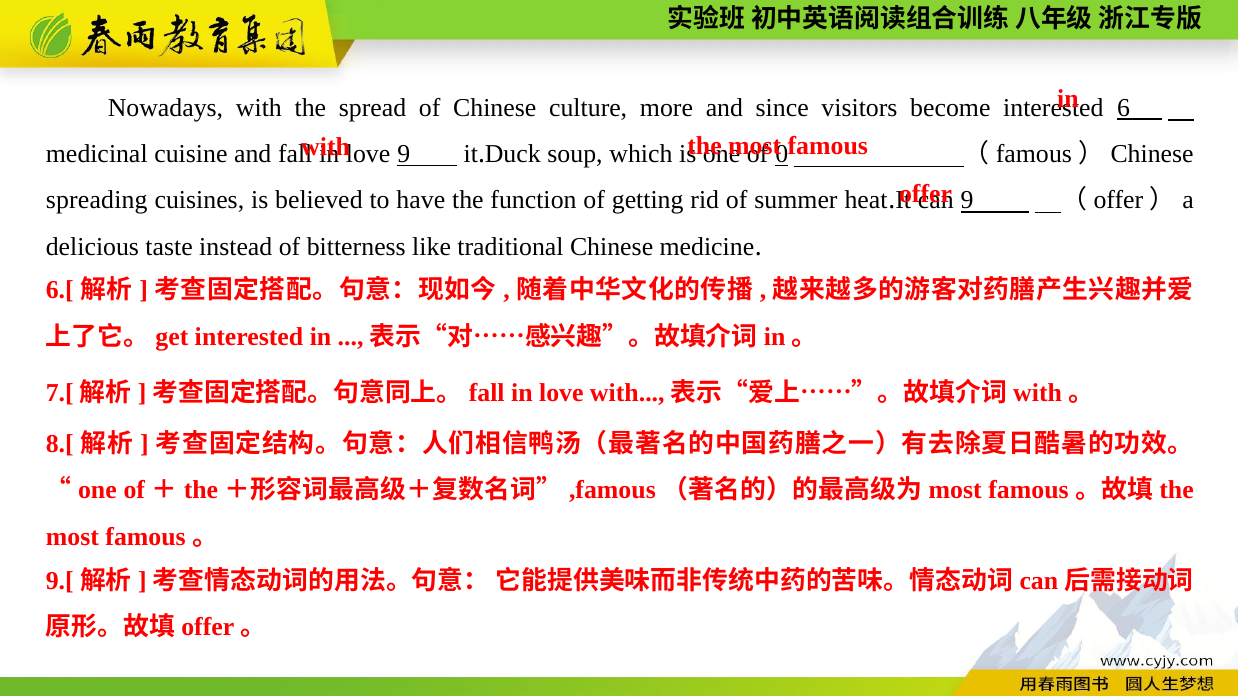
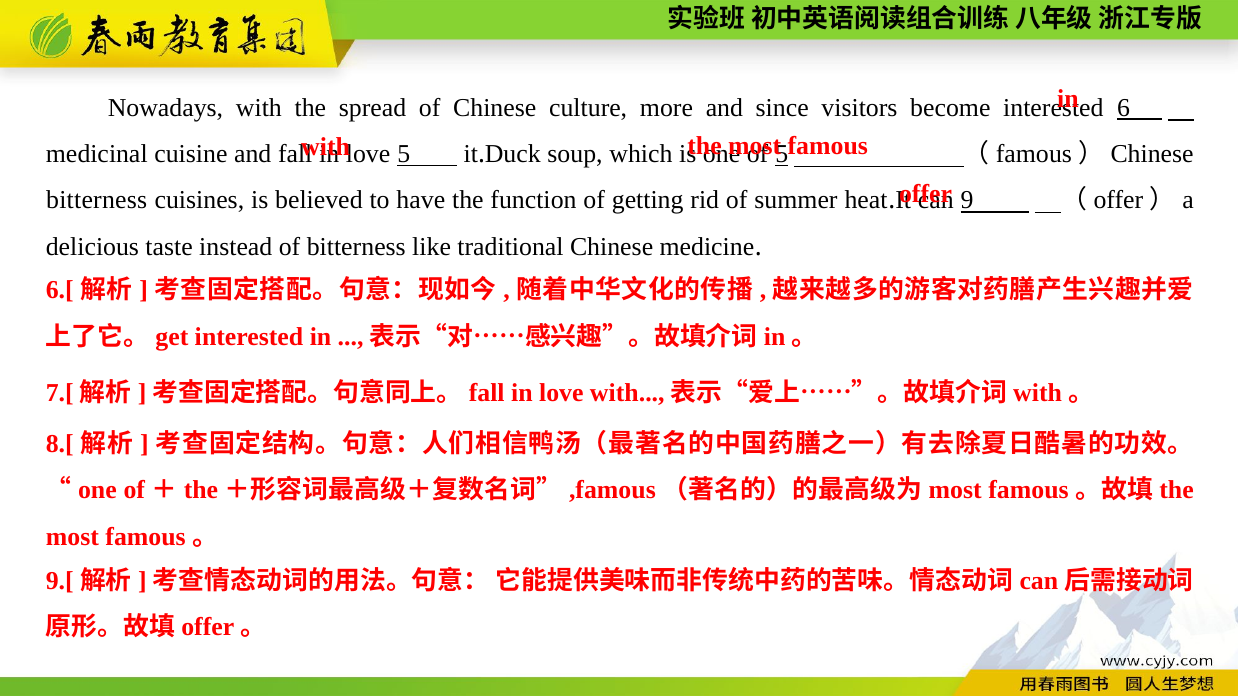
love 9: 9 -> 5 (404, 154)
0: 0 -> 5 (782, 154)
spreading: spreading -> bitterness (97, 201)
